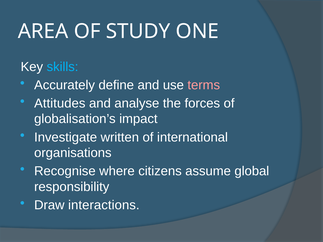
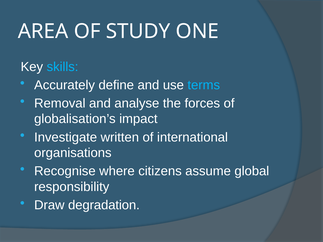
terms colour: pink -> light blue (204, 85)
Attitudes: Attitudes -> Removal (60, 103)
interactions: interactions -> degradation (104, 205)
